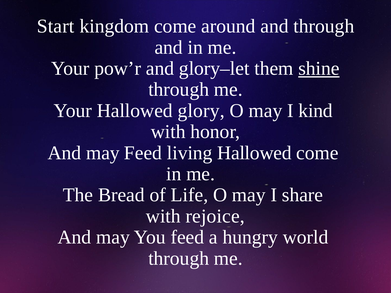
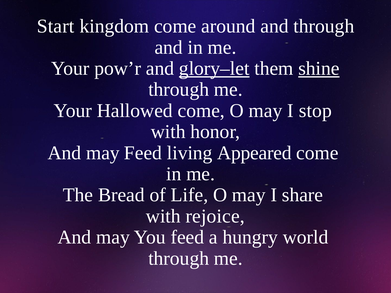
glory–let underline: none -> present (214, 68)
Hallowed glory: glory -> come (201, 111)
kind: kind -> stop (315, 111)
living Hallowed: Hallowed -> Appeared (254, 153)
